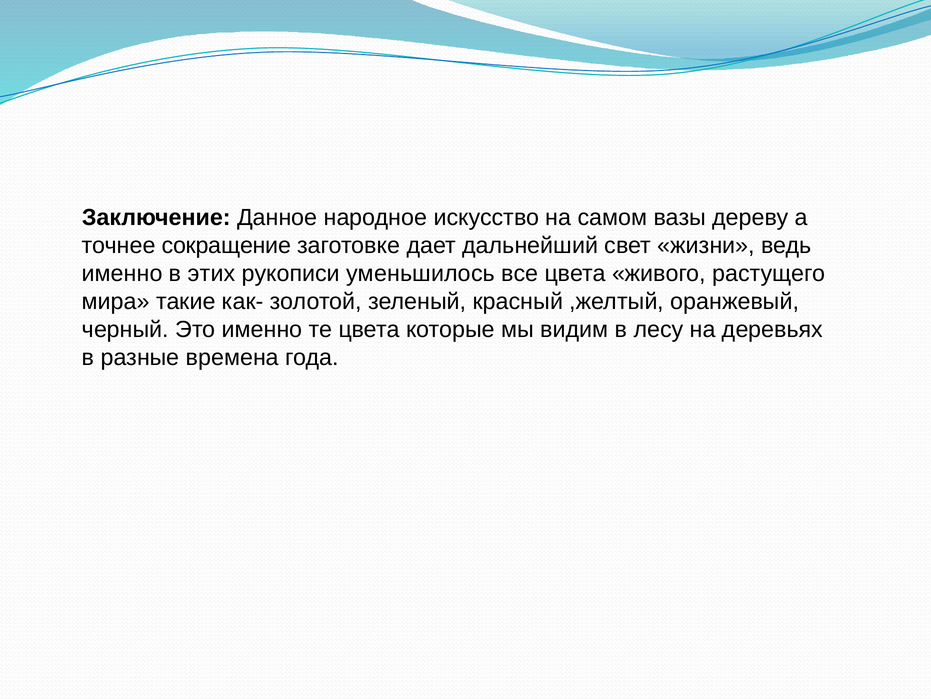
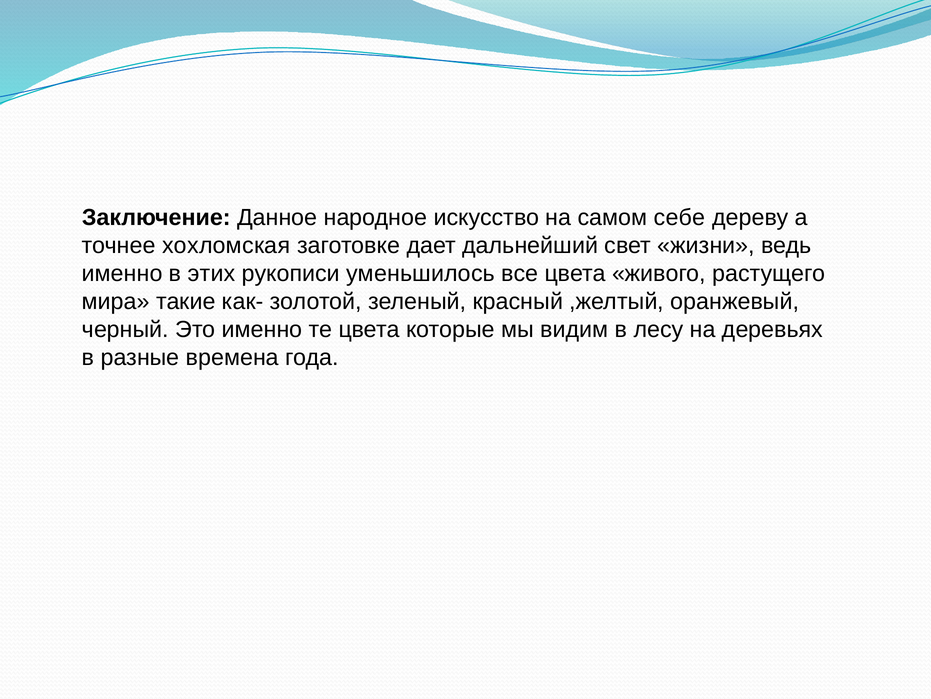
вазы: вазы -> себе (680, 217)
сокращение: сокращение -> хохломская (226, 245)
